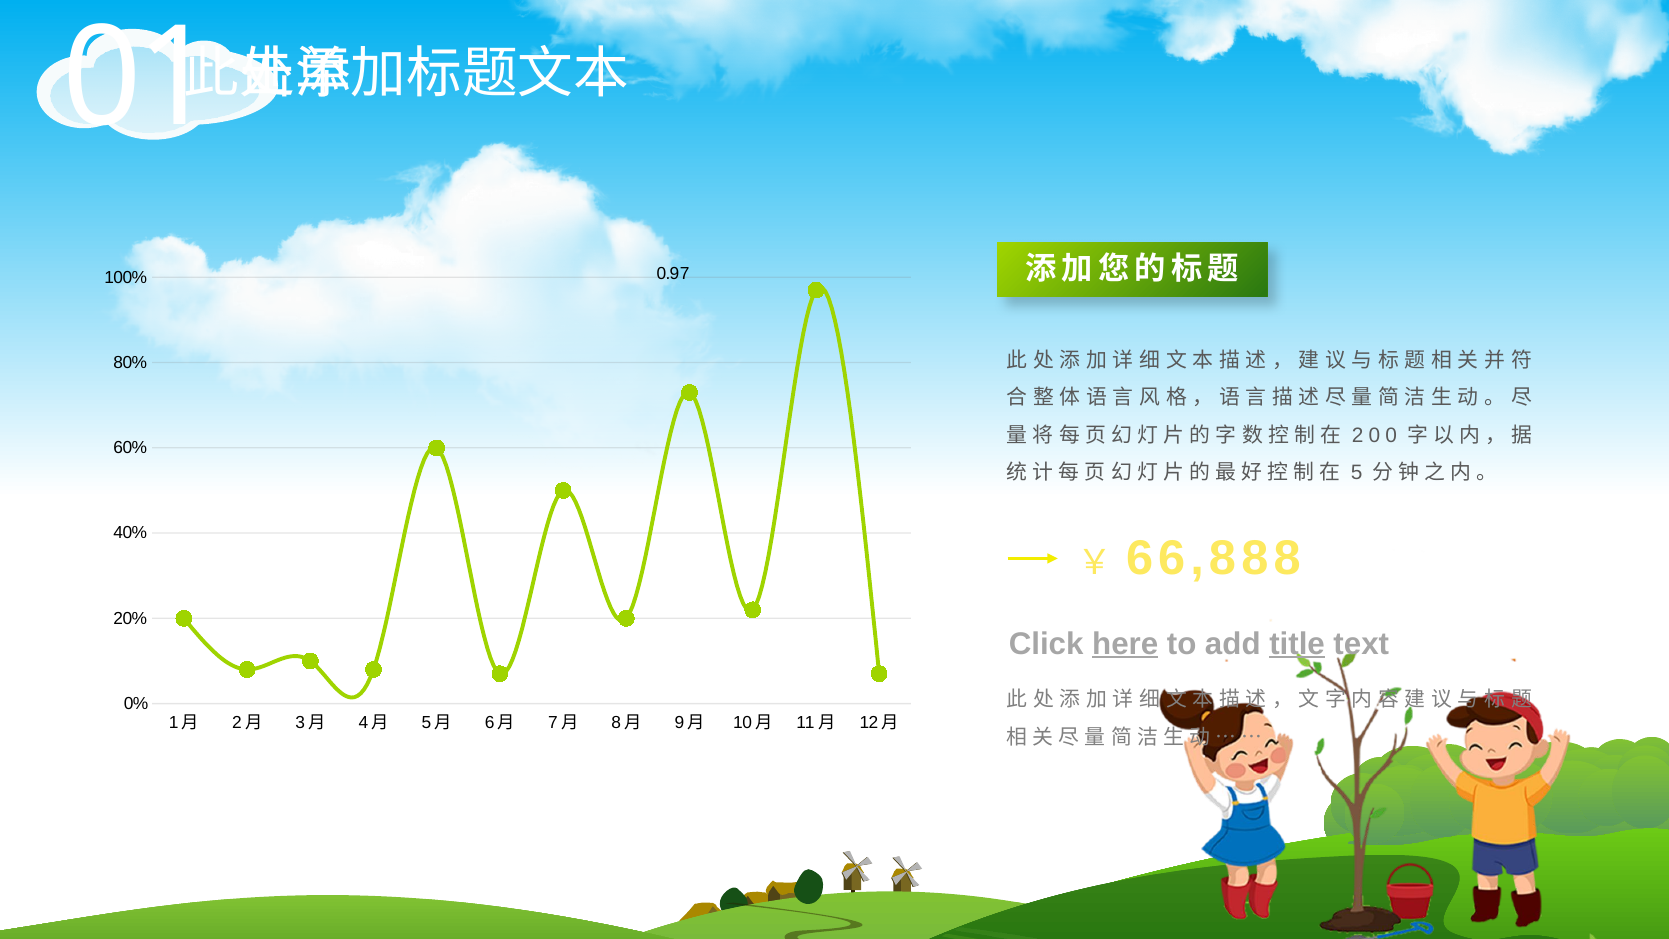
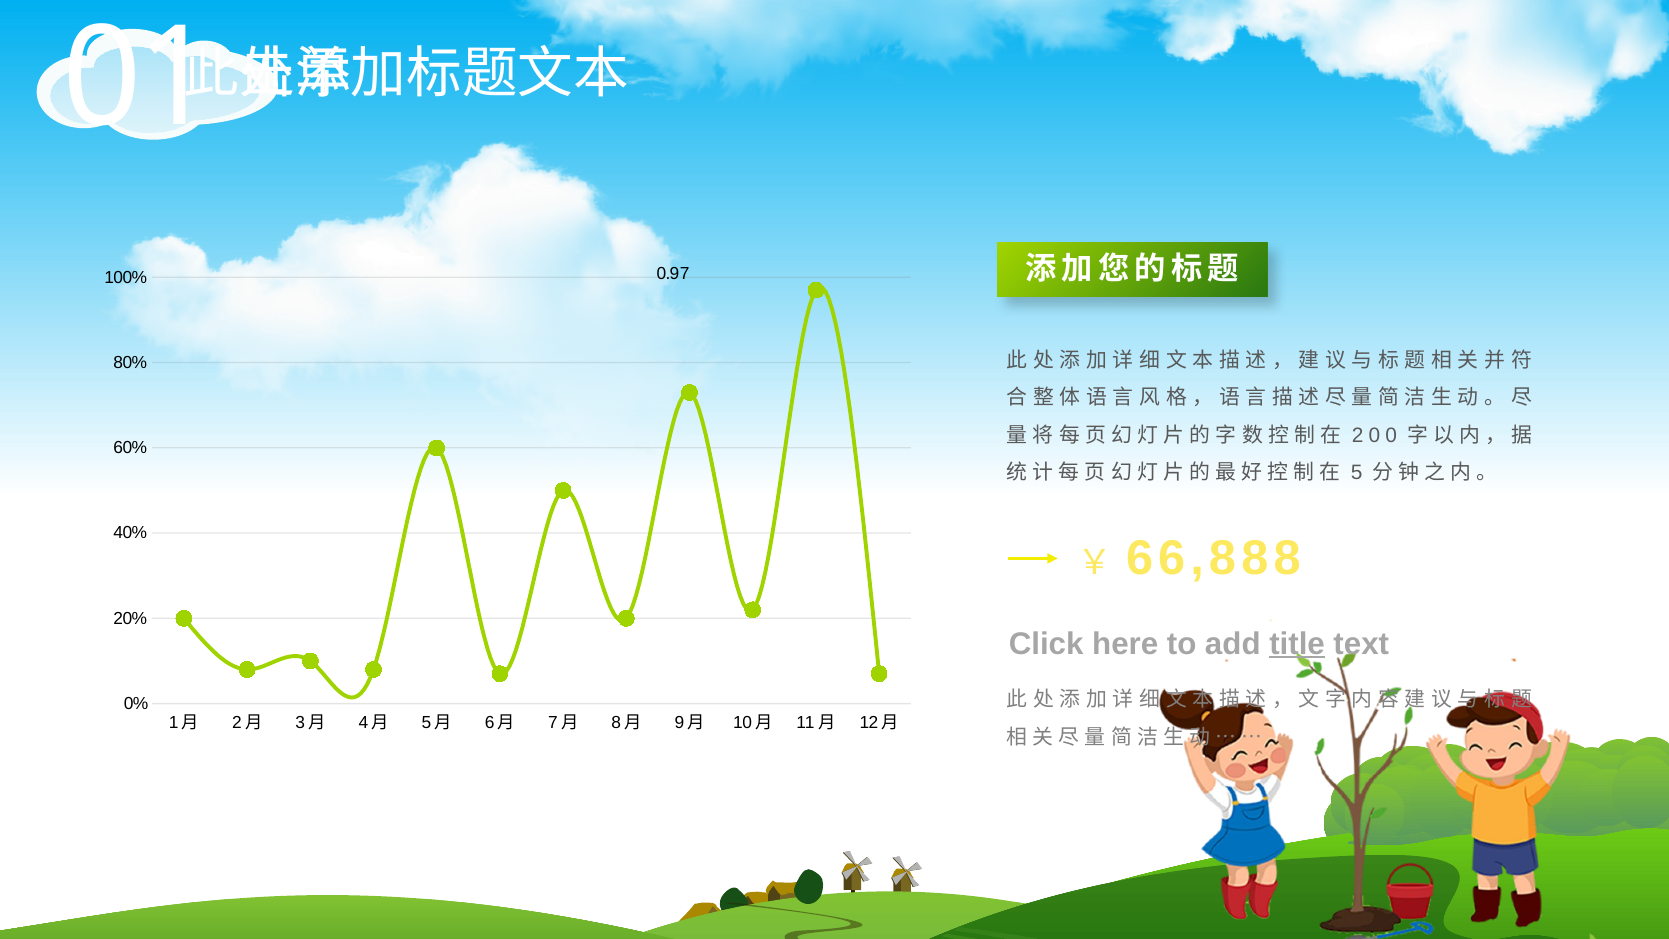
here underline: present -> none (1125, 644)
